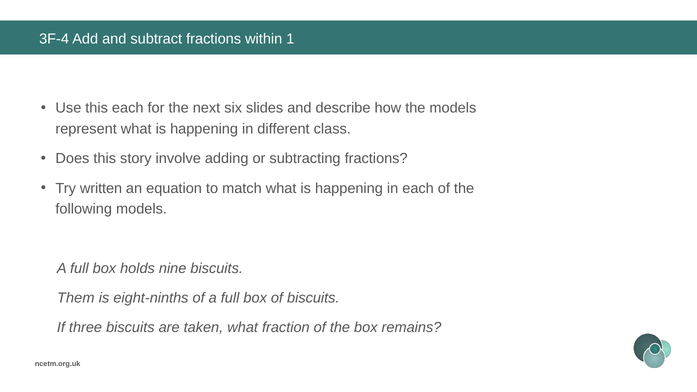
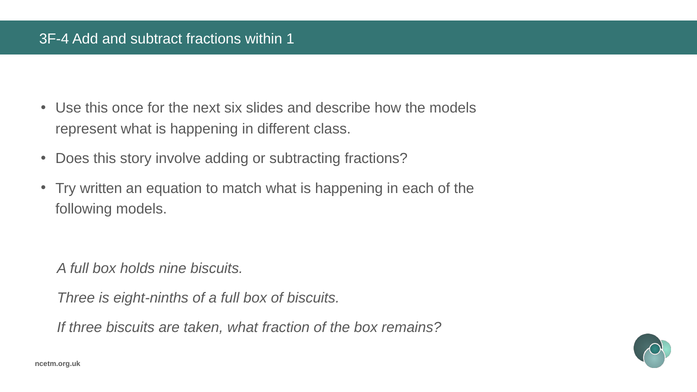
this each: each -> once (128, 108)
Them: Them -> Three (76, 298)
